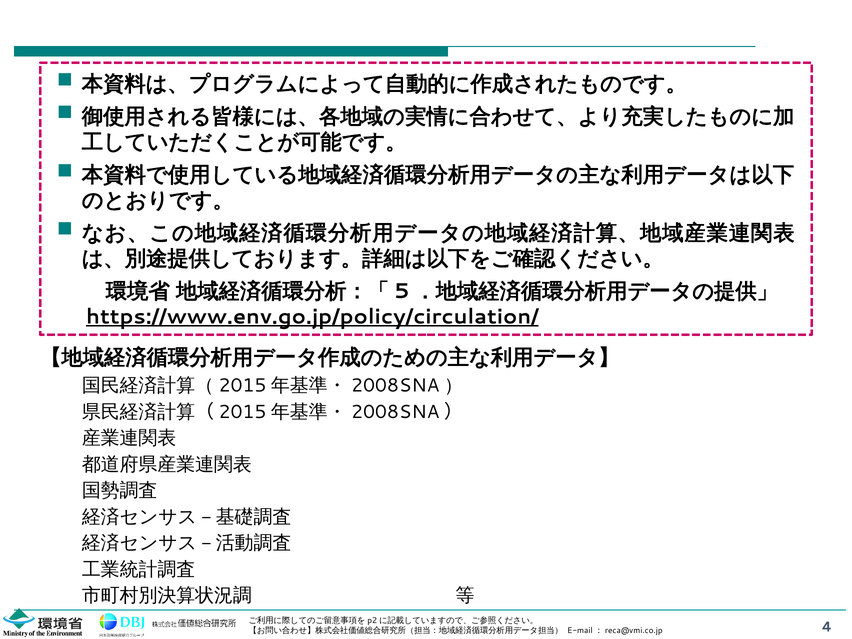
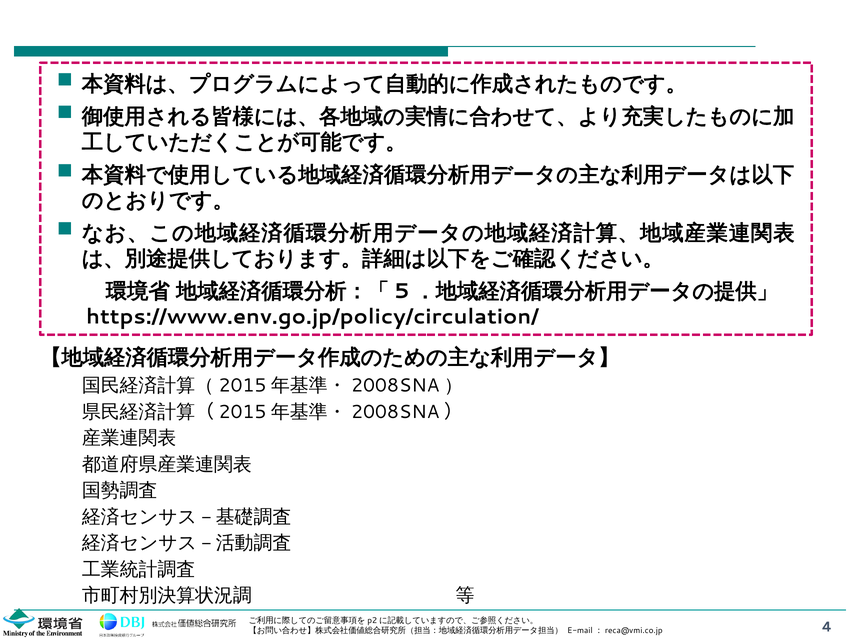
https://www.env.go.jp/policy/circulation/ underline: present -> none (312, 317)
